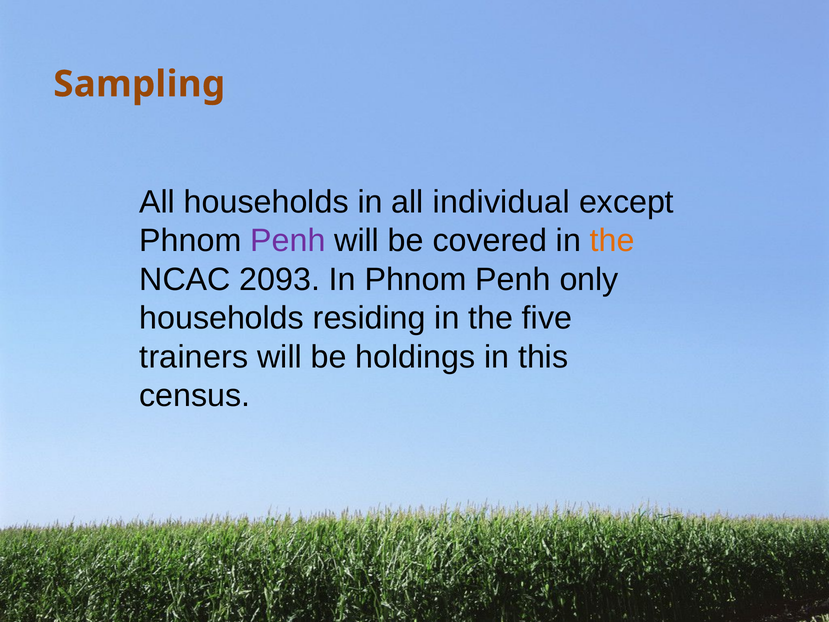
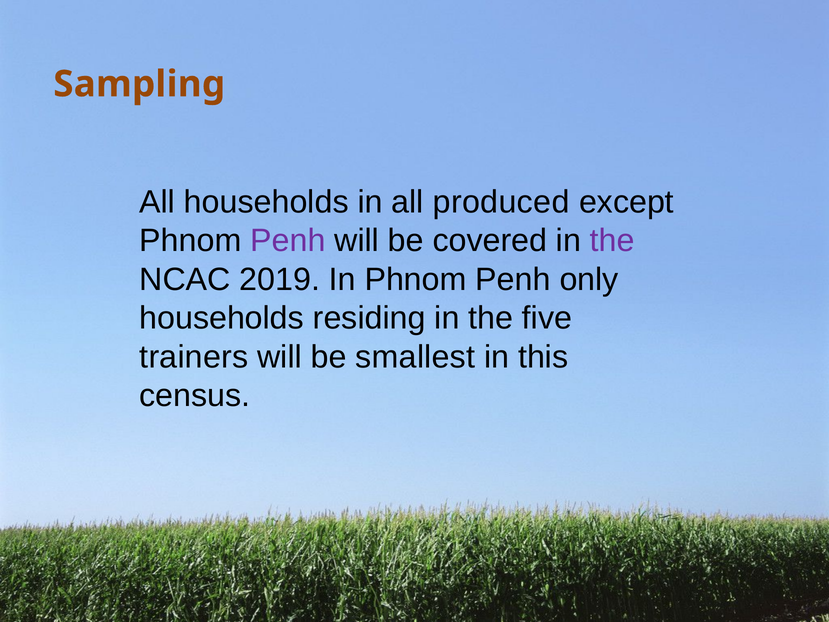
individual: individual -> produced (501, 202)
the colour: orange -> purple (612, 241)
2093: 2093 -> 2019 (280, 279)
holdings: holdings -> smallest (415, 357)
